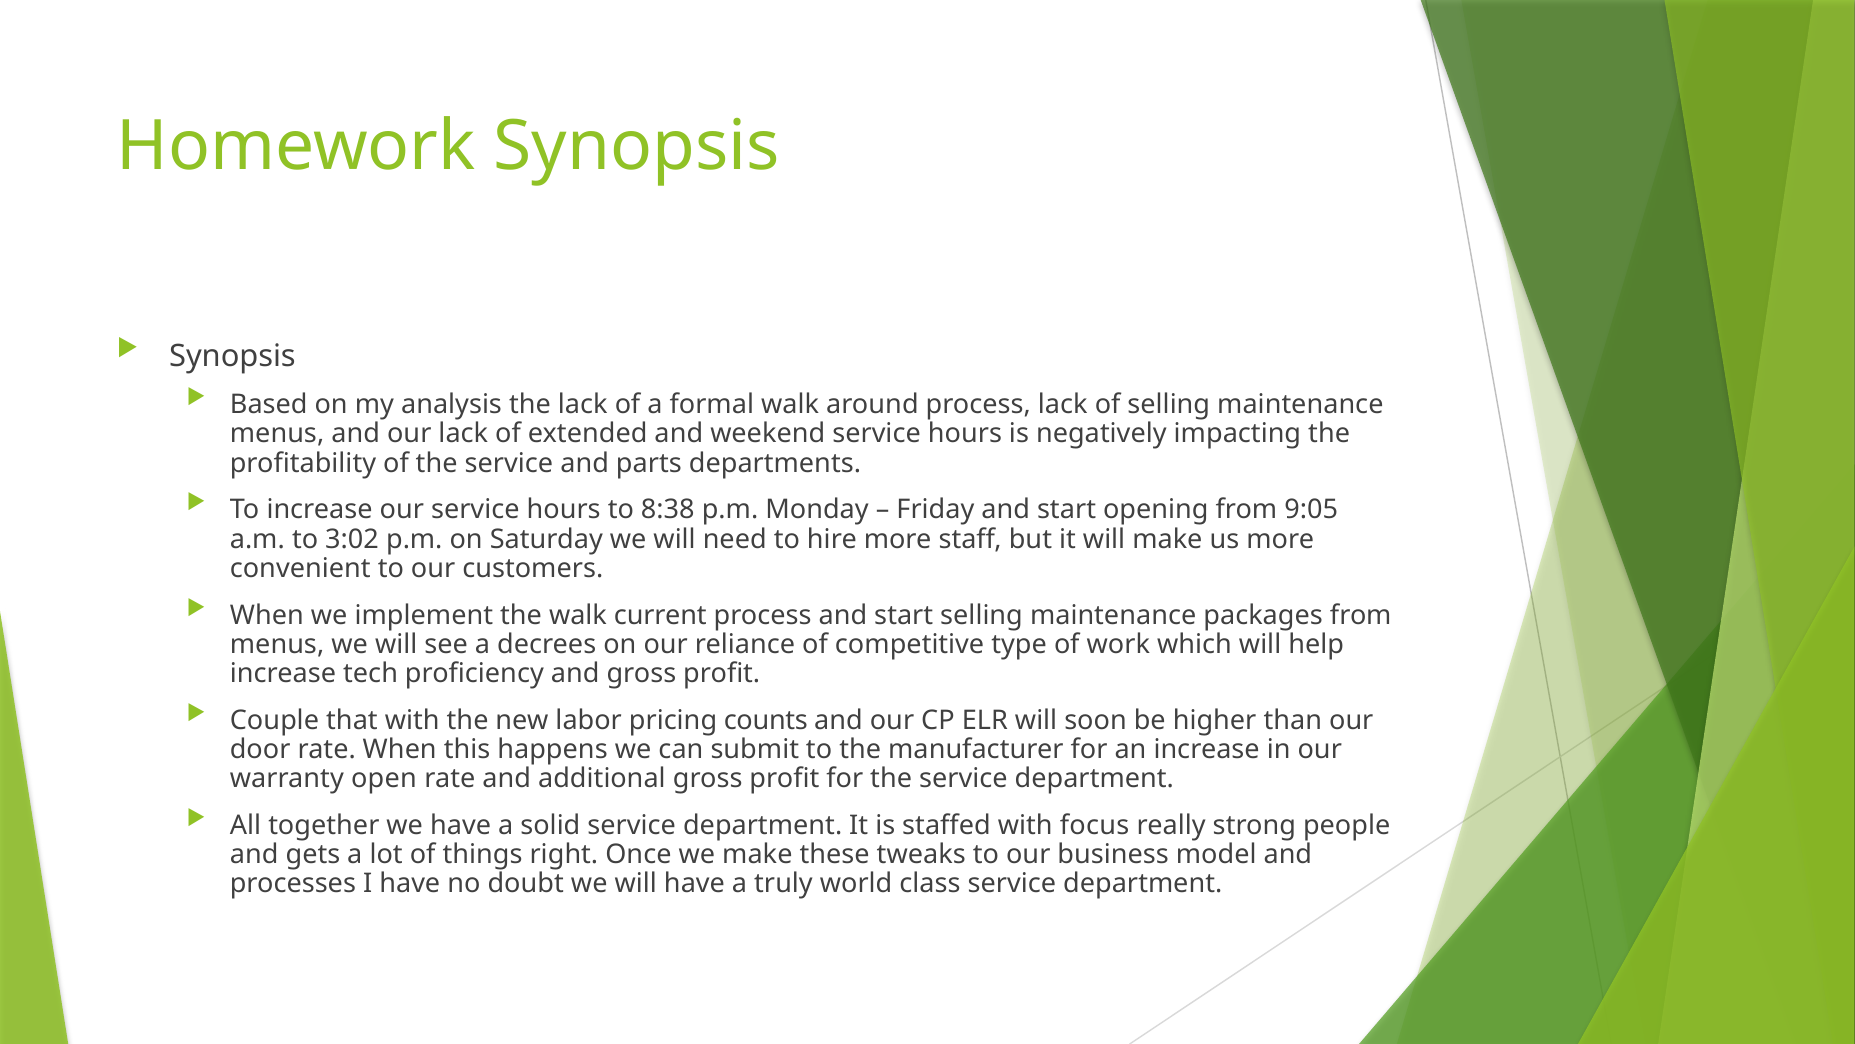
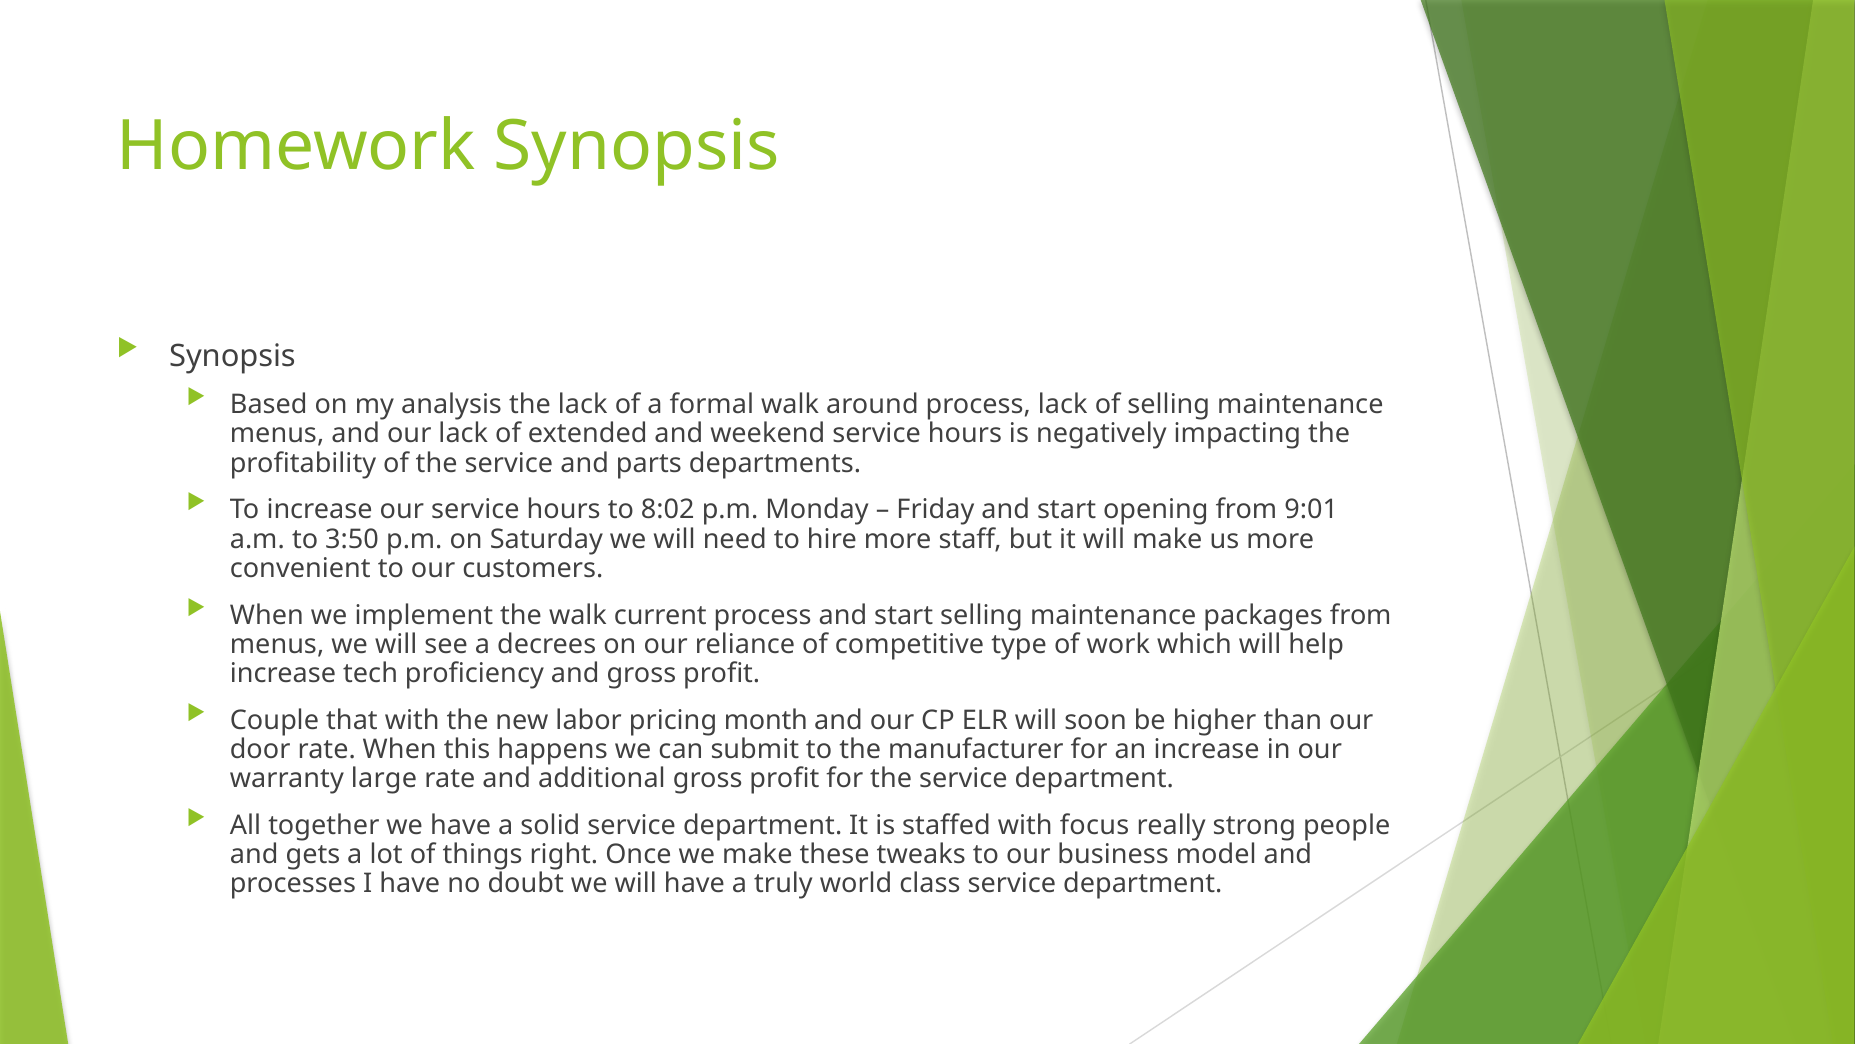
8:38: 8:38 -> 8:02 (668, 510)
9:05: 9:05 -> 9:01 (1311, 510)
3:02: 3:02 -> 3:50 (352, 539)
counts: counts -> month (766, 720)
open: open -> large (384, 778)
